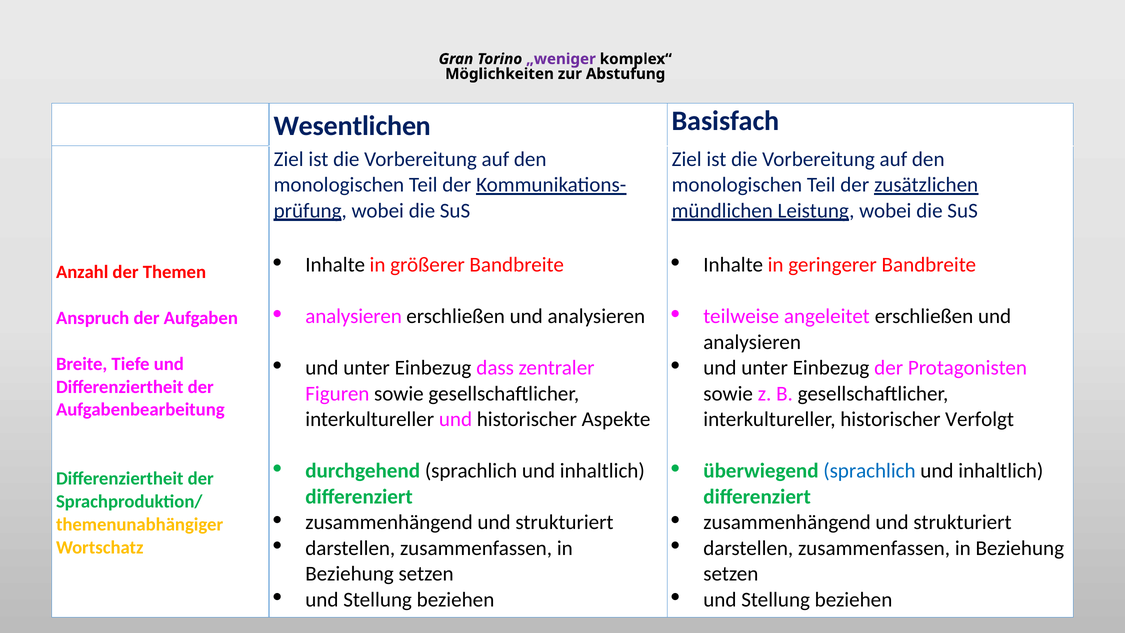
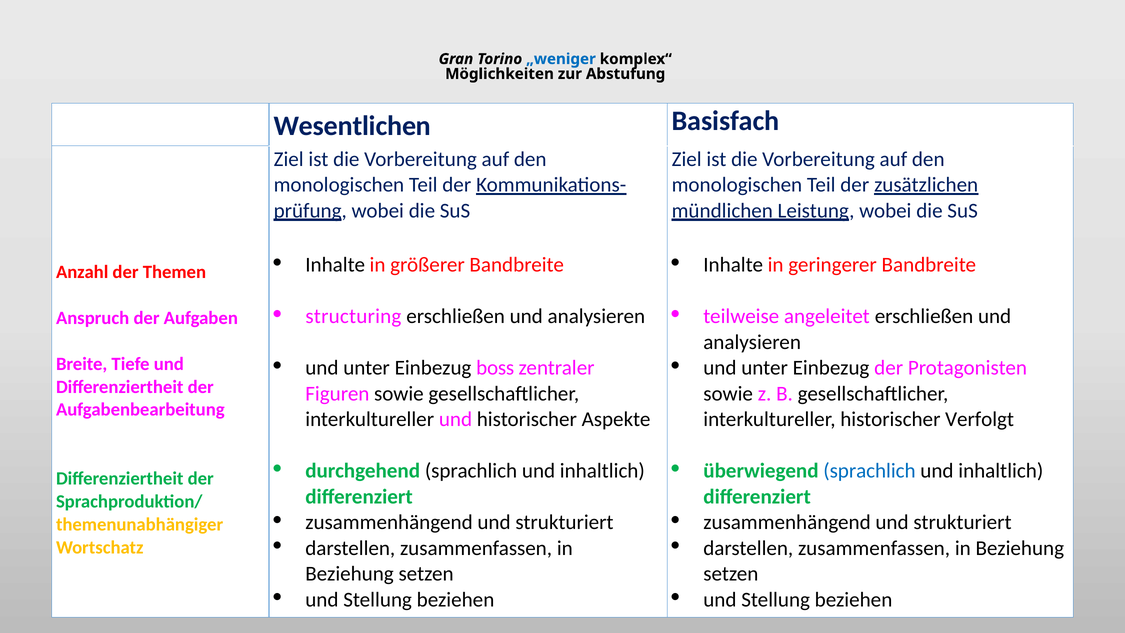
„weniger colour: purple -> blue (561, 59)
analysieren: analysieren -> structuring (353, 316)
dass: dass -> boss (495, 368)
